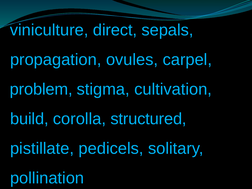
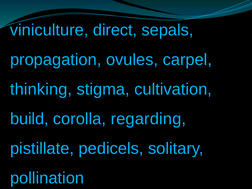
problem: problem -> thinking (41, 89)
structured: structured -> regarding (148, 119)
